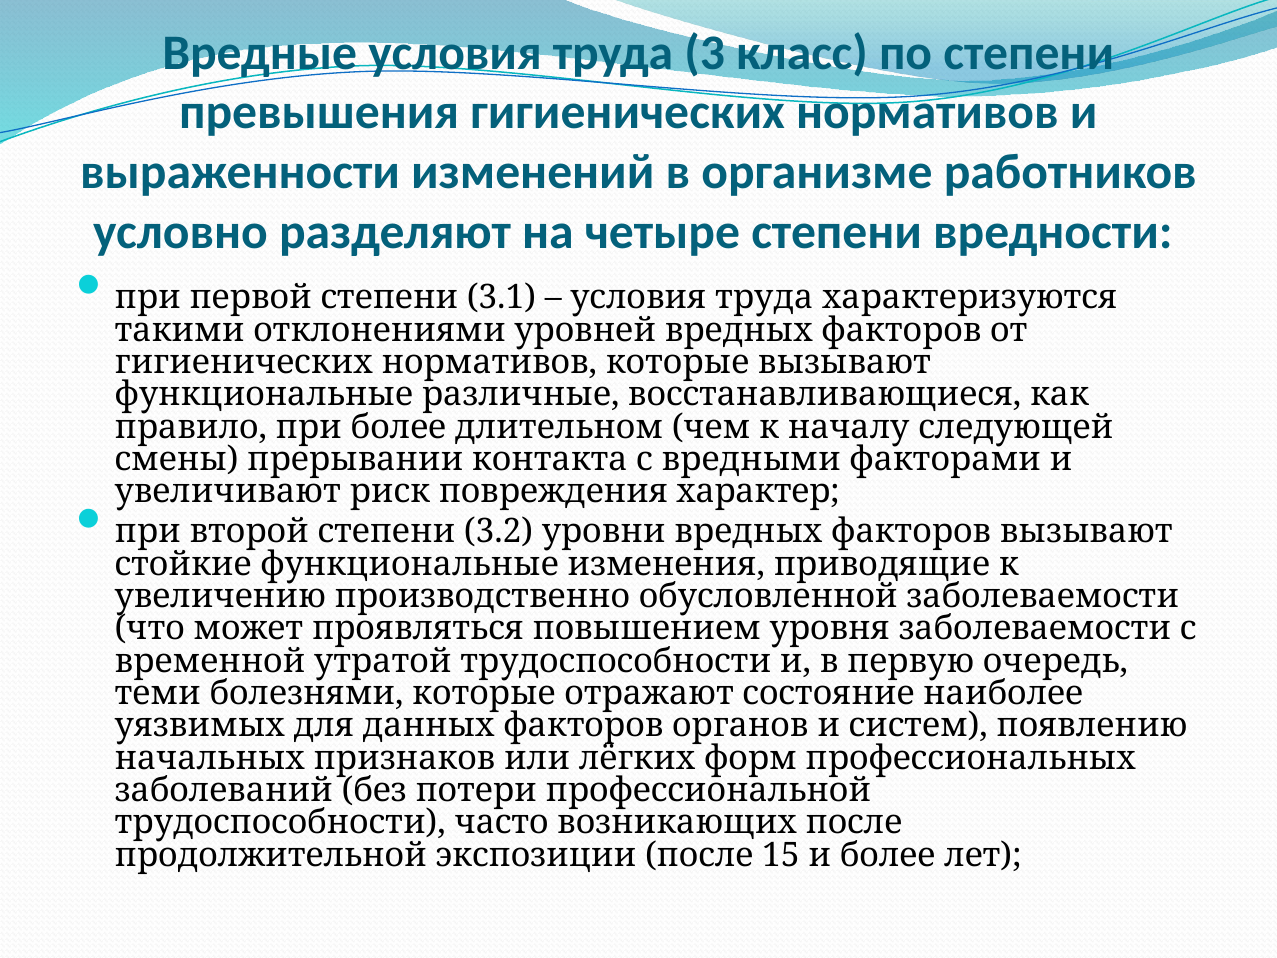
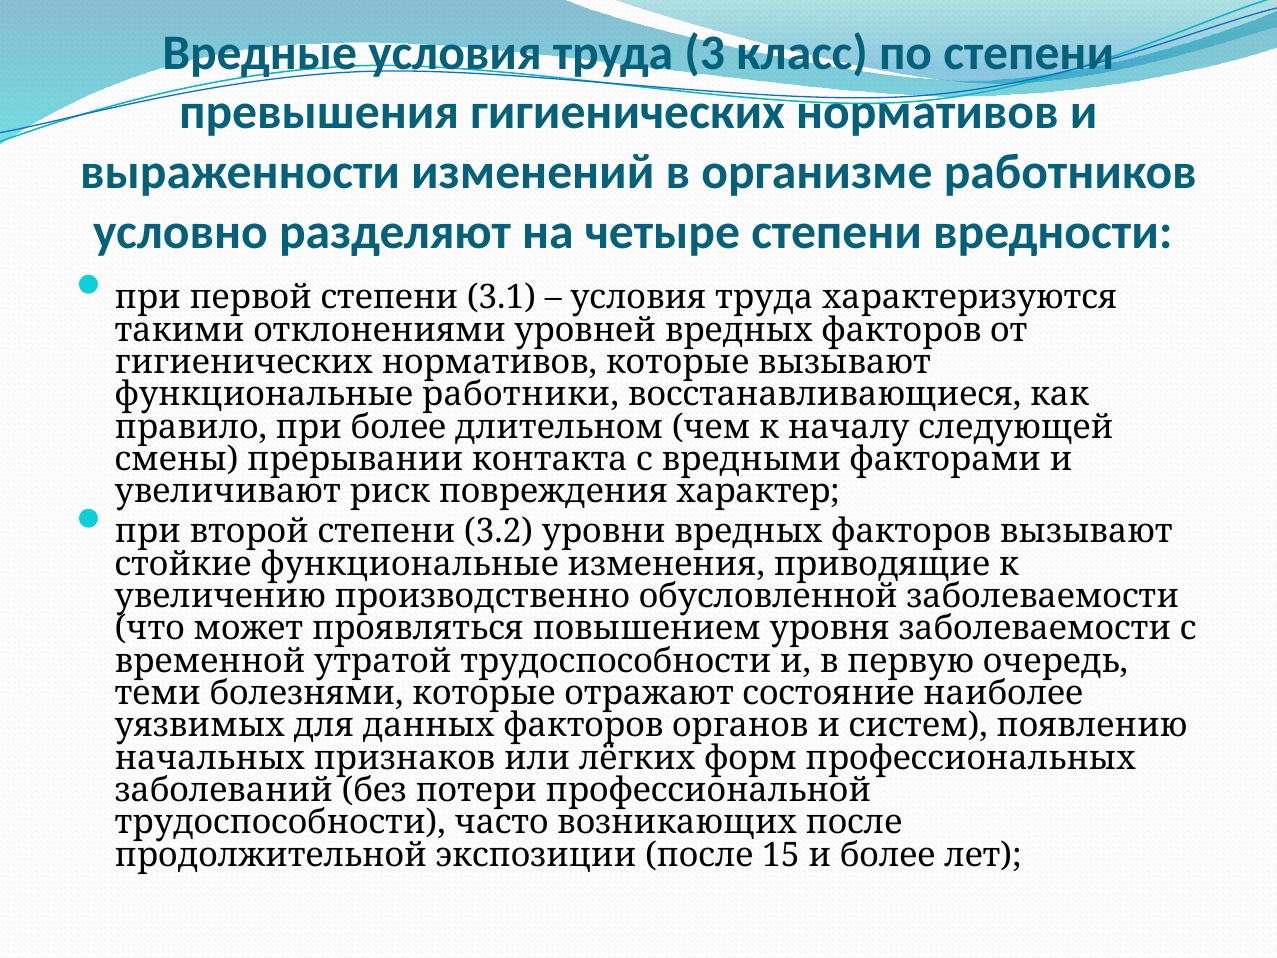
различные: различные -> работники (520, 395)
